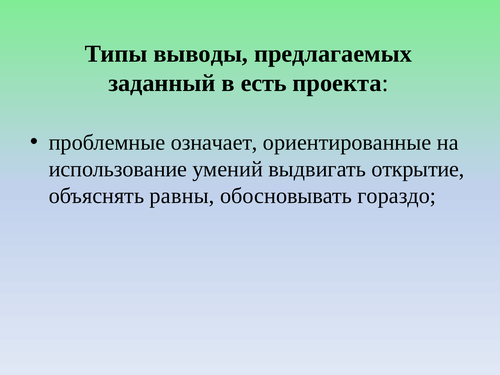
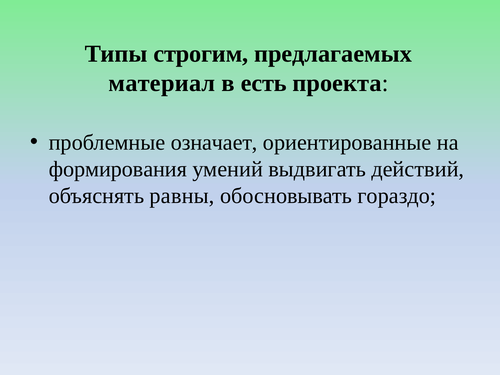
выводы: выводы -> строгим (201, 54)
заданный: заданный -> материал (162, 83)
использование: использование -> формирования (118, 169)
открытие: открытие -> действий (418, 169)
